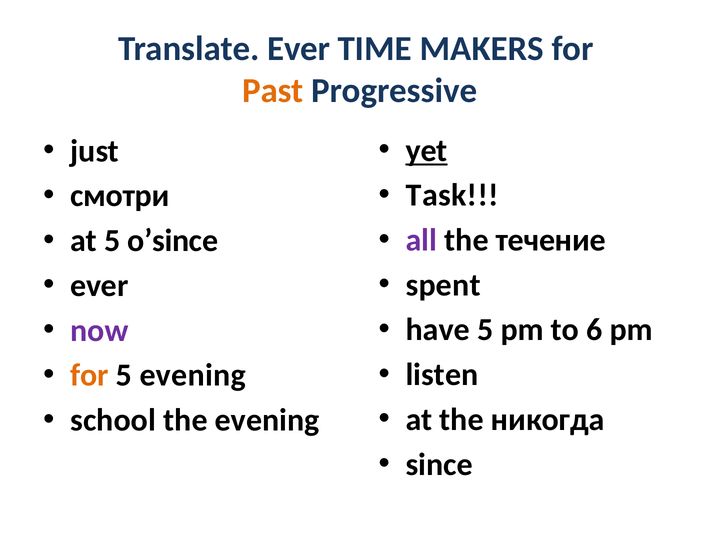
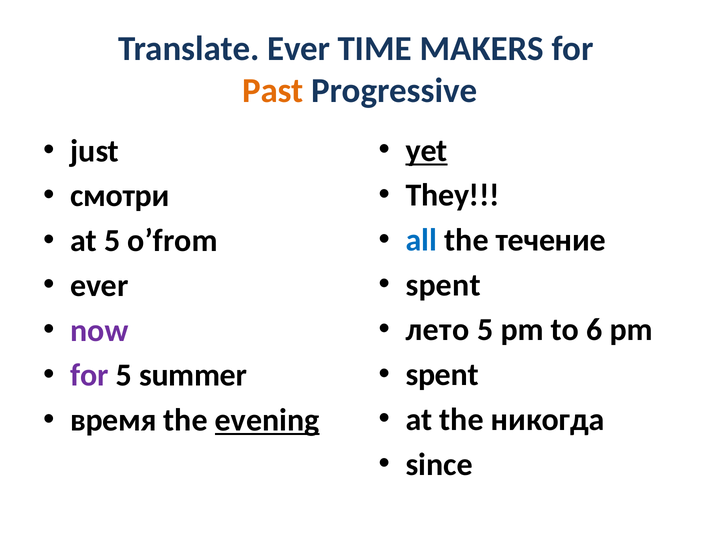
Task: Task -> They (453, 195)
all colour: purple -> blue (421, 240)
o’since: o’since -> o’from (173, 241)
have: have -> лето (438, 330)
listen: listen -> spent (442, 375)
for colour: orange -> purple (89, 375)
5 evening: evening -> summer (193, 375)
school: school -> время (113, 420)
evening underline: none -> present (267, 420)
